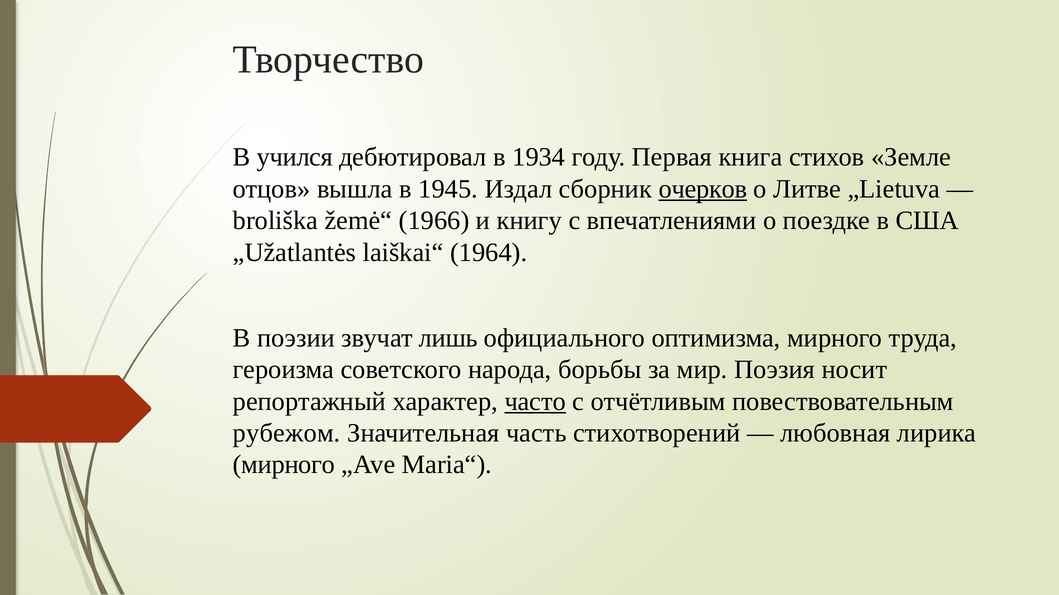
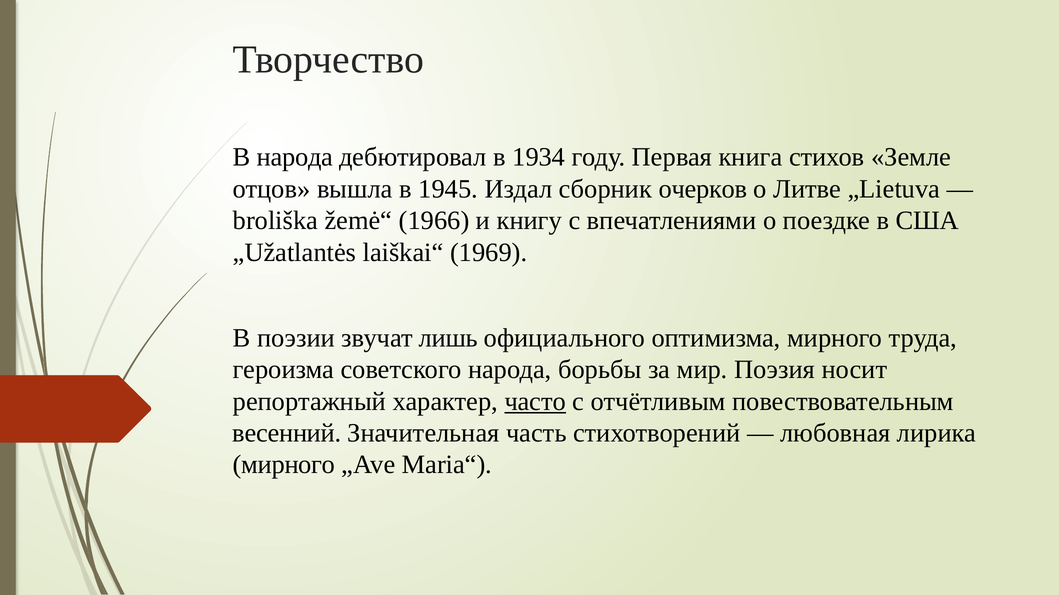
В учился: учился -> народа (295, 157)
очерков underline: present -> none (703, 189)
1964: 1964 -> 1969 (489, 253)
рубежом: рубежом -> весенний (287, 434)
